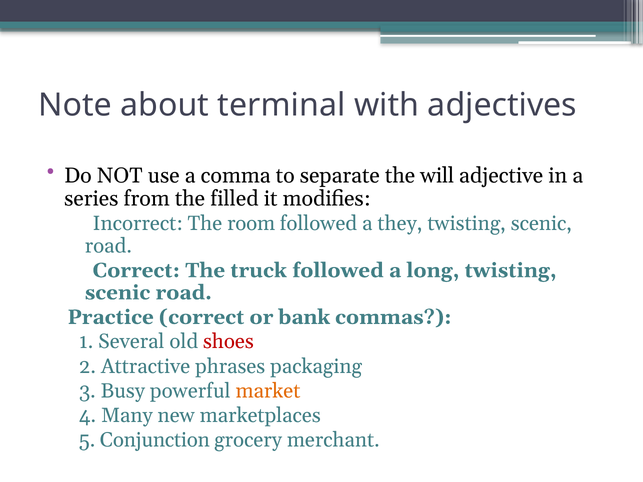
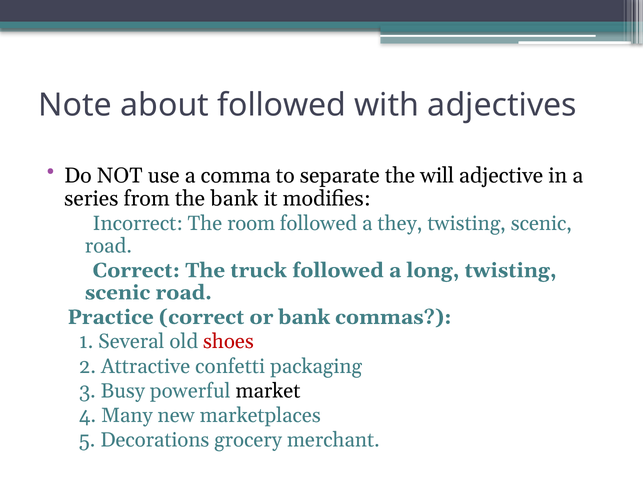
about terminal: terminal -> followed (282, 105)
the filled: filled -> bank (234, 199)
phrases: phrases -> confetti (230, 366)
market colour: orange -> black (268, 391)
Conjunction: Conjunction -> Decorations (155, 440)
